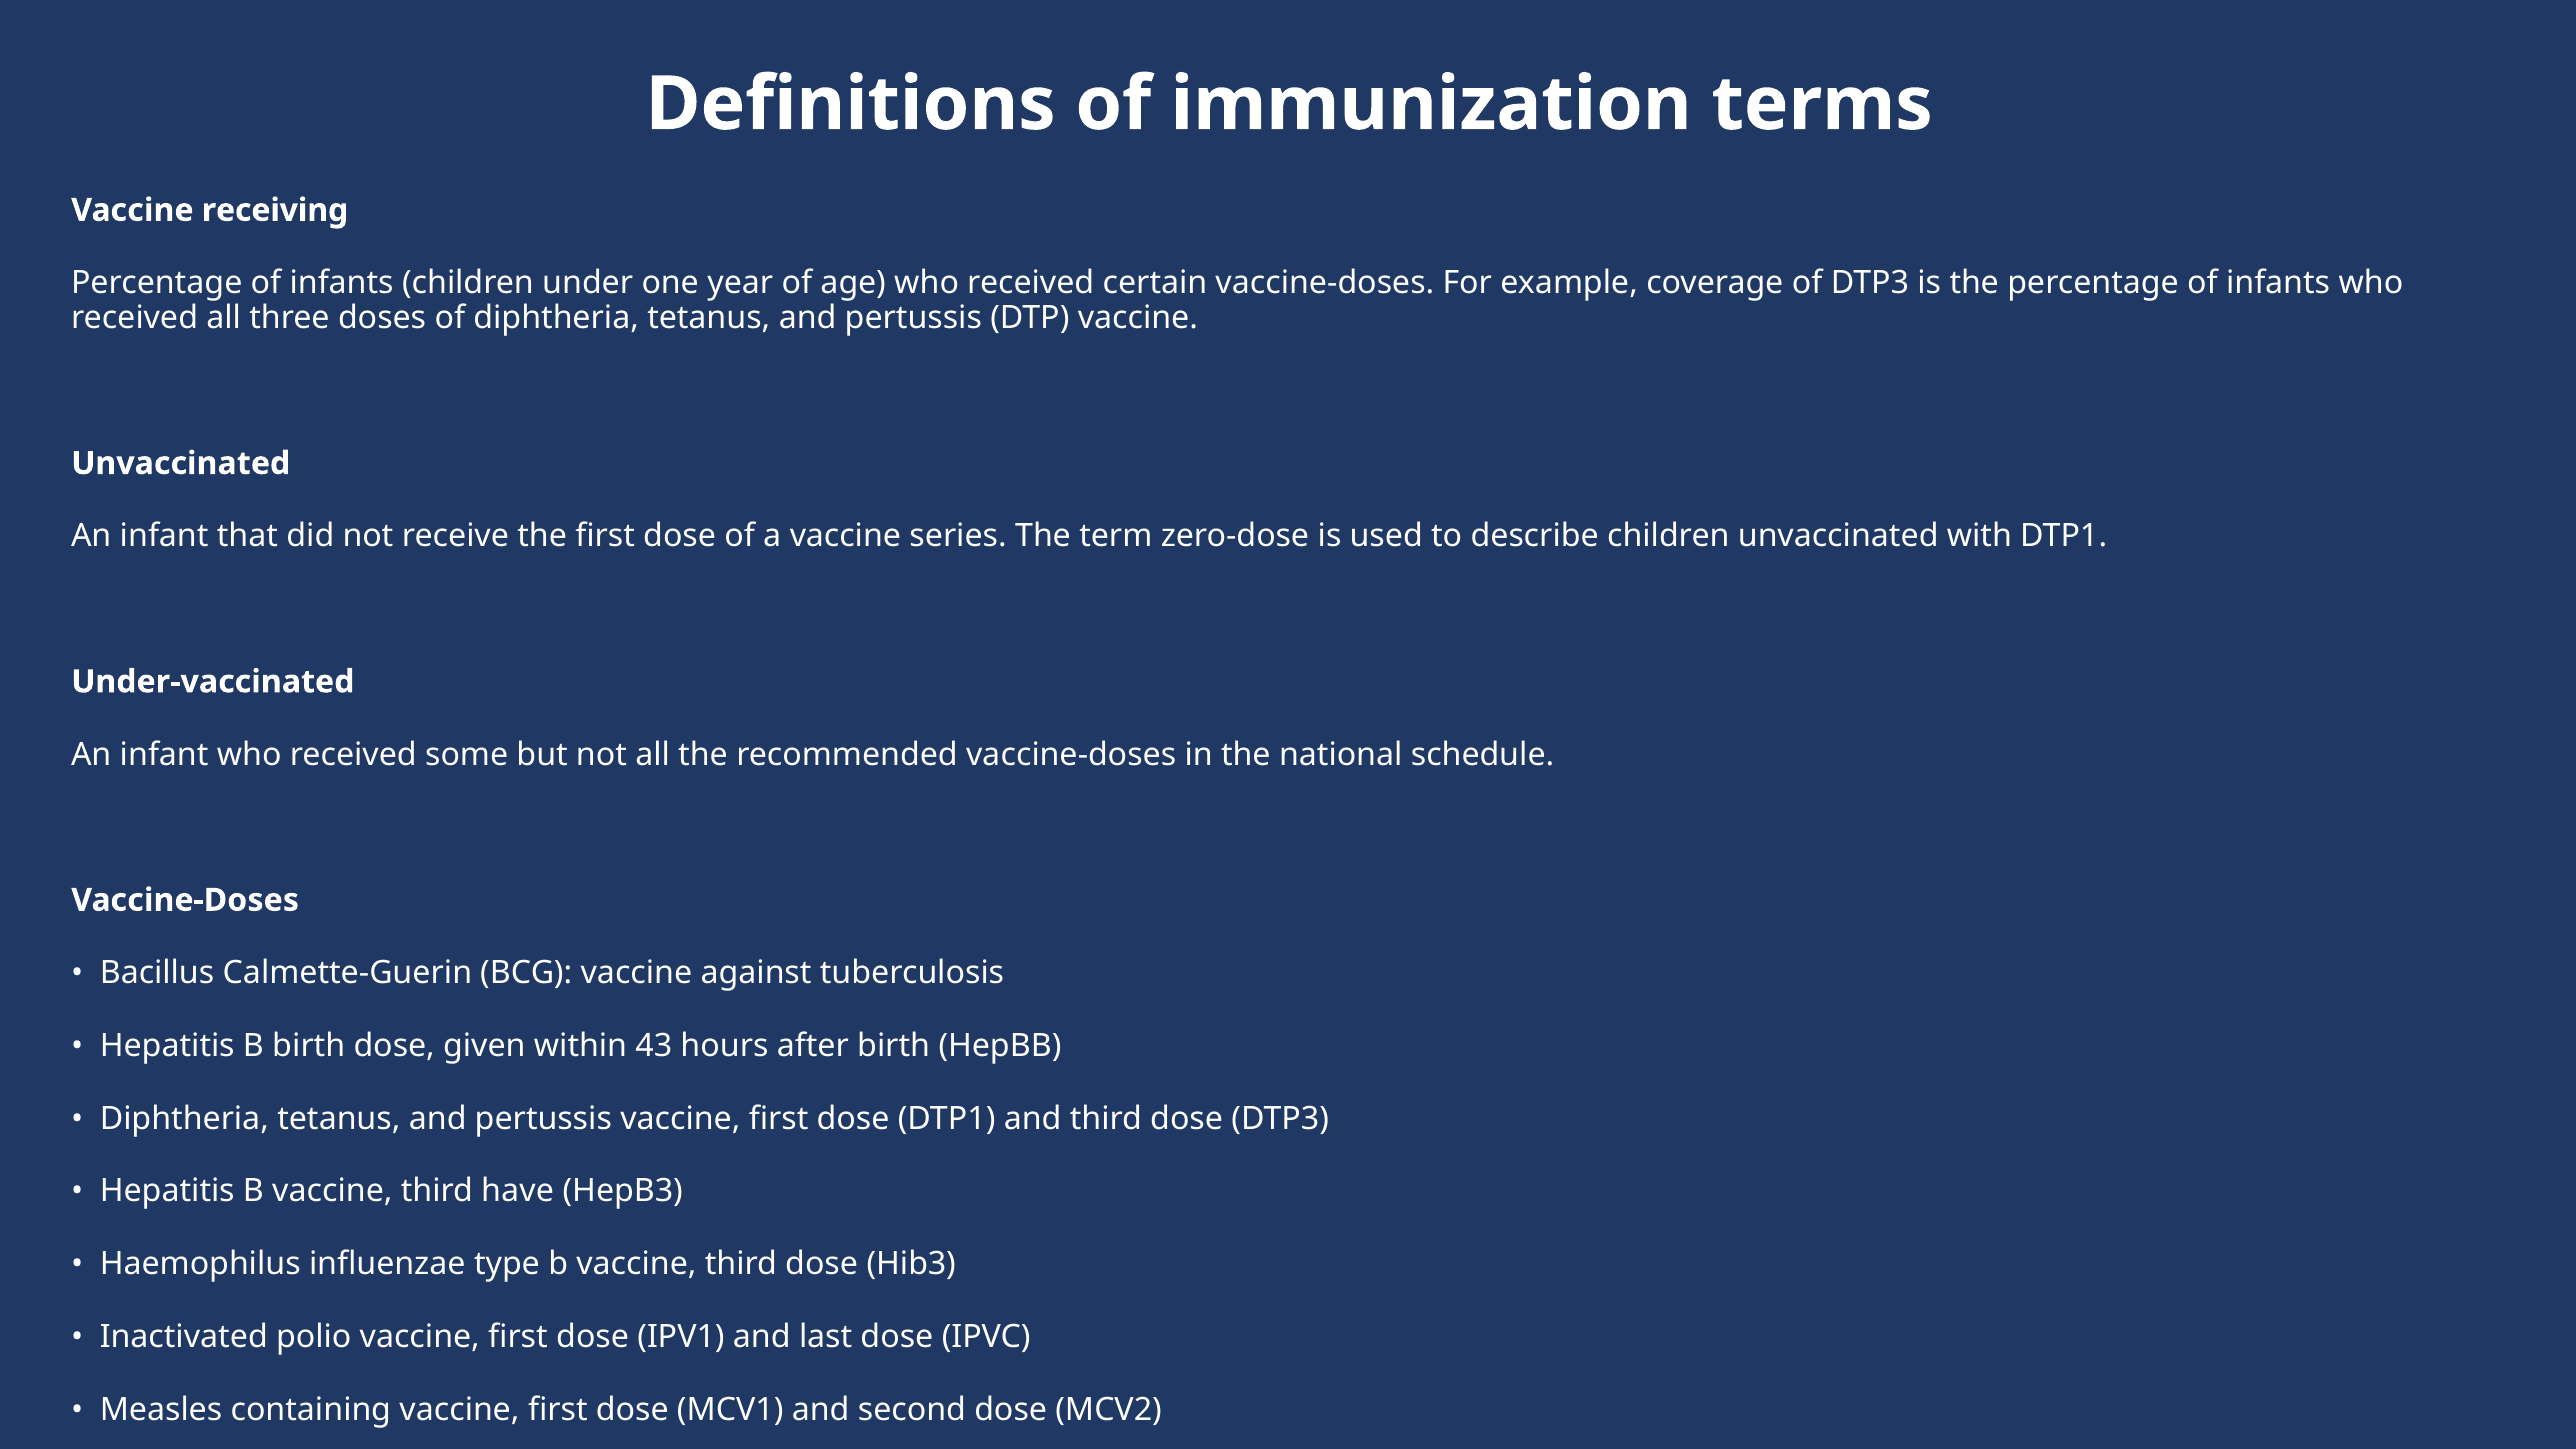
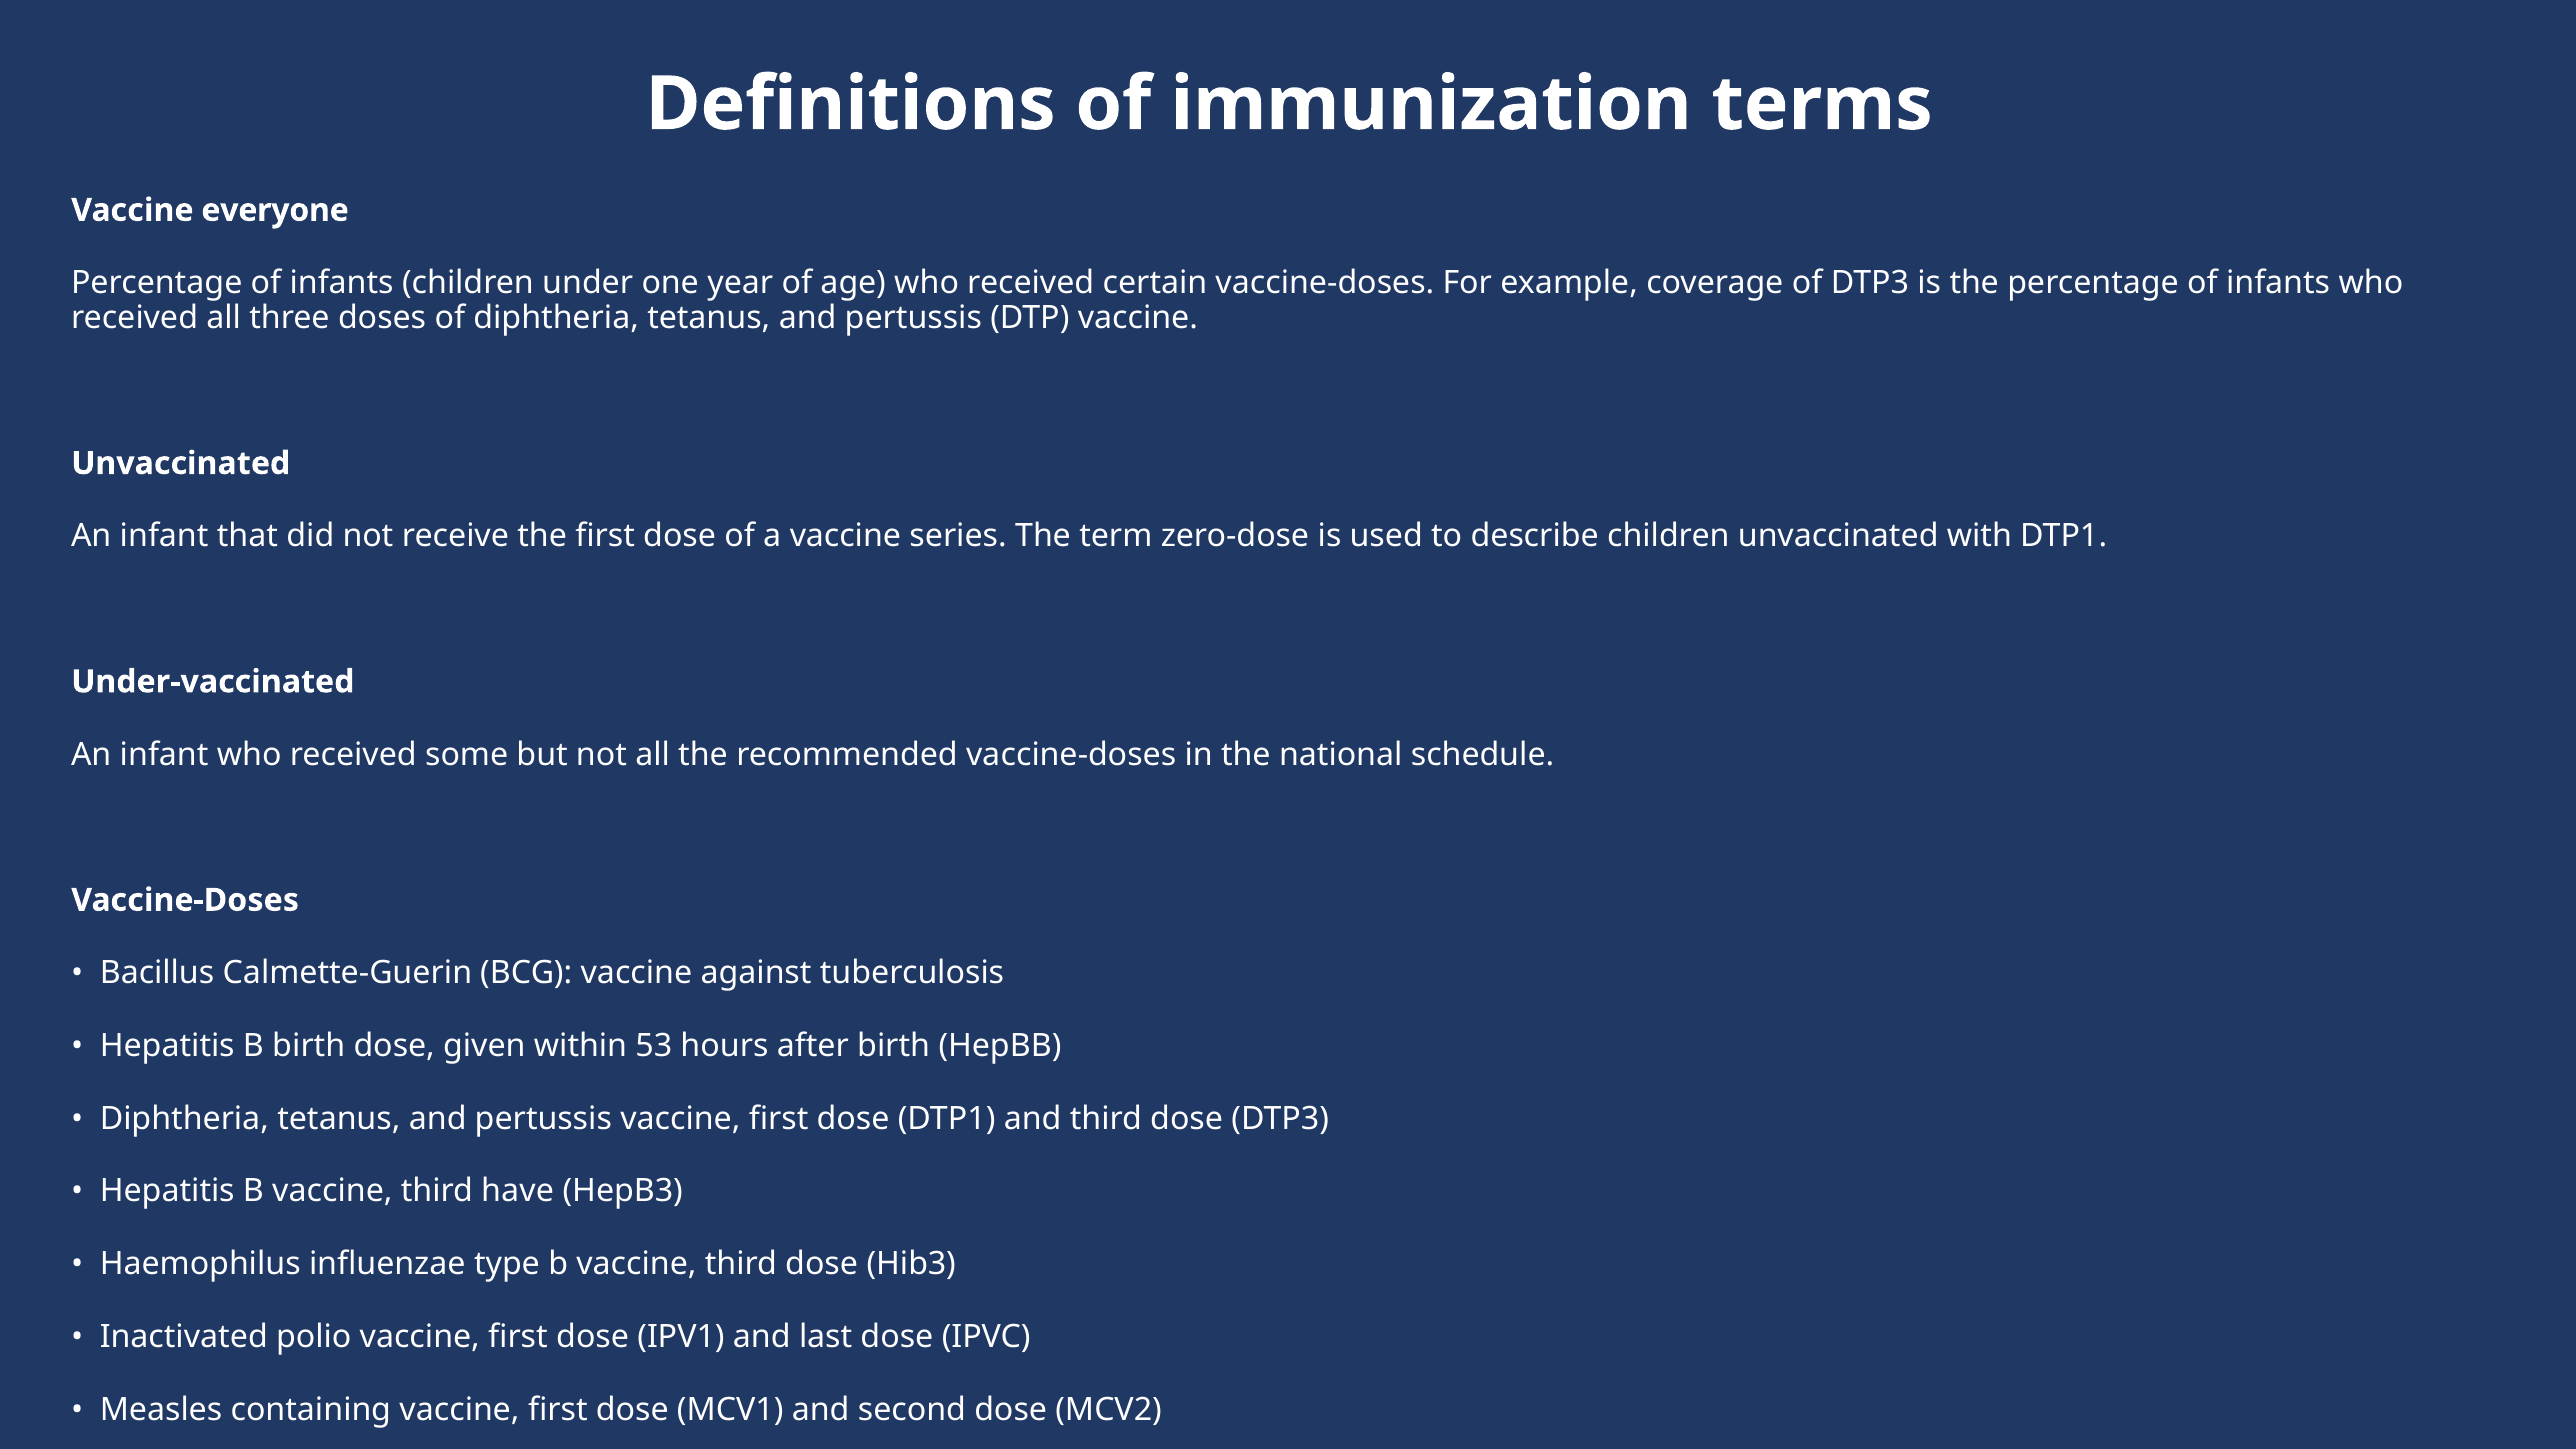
Vaccine receiving: receiving -> everyone (275, 210)
43: 43 -> 53 (654, 1046)
